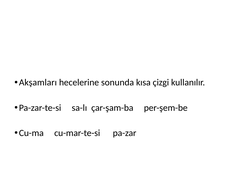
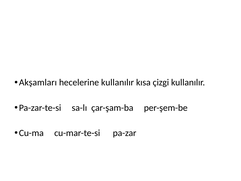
hecelerine sonunda: sonunda -> kullanılır (118, 82)
